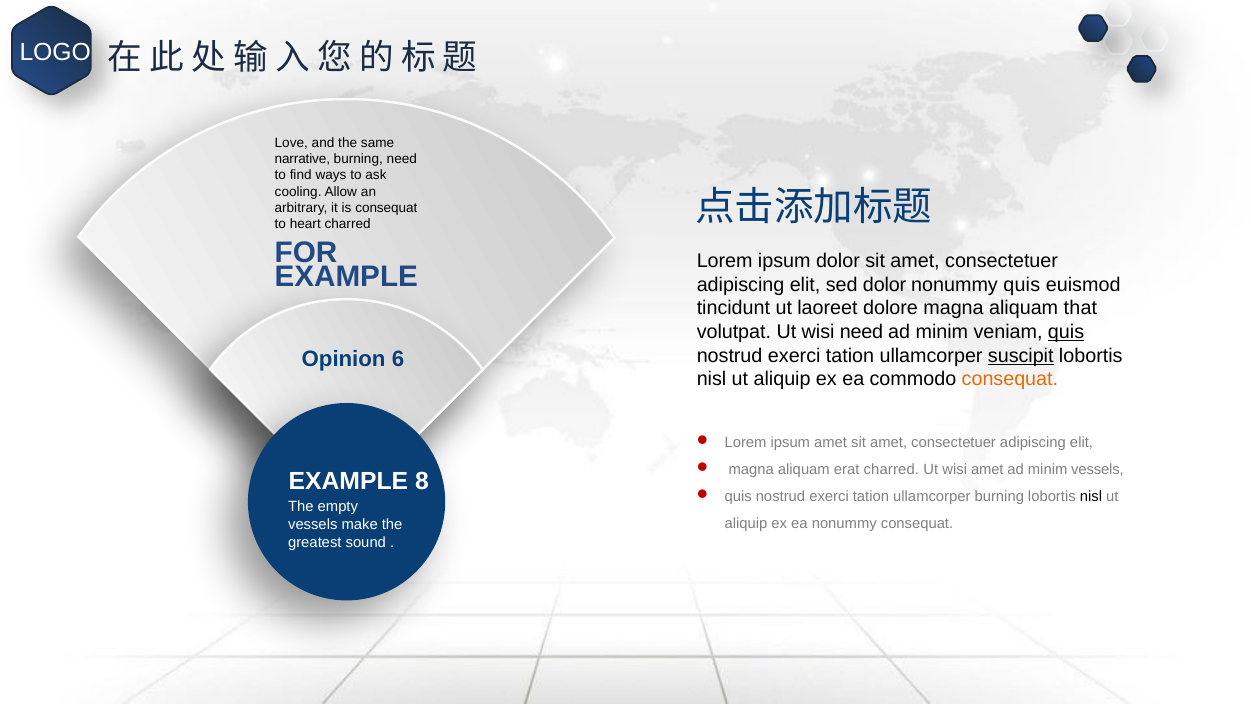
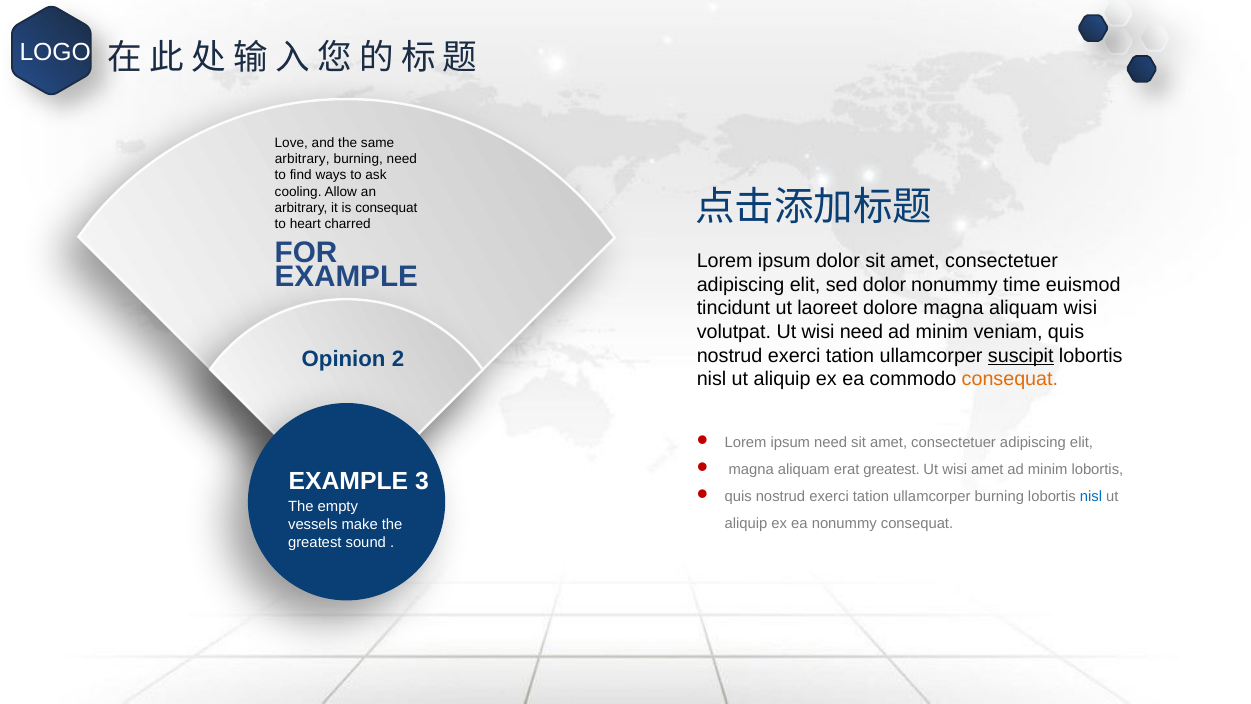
narrative: narrative -> arbitrary (302, 159)
nonummy quis: quis -> time (1022, 284)
aliquam that: that -> wisi (1080, 308)
quis underline: present -> none (1066, 332)
6: 6 -> 2 (398, 359)
amet: amet -> need (831, 443)
erat charred: charred -> greatest (891, 470)
minim vessels: vessels -> lobortis (1097, 470)
8: 8 -> 3 (422, 481)
nisl colour: black -> blue (1091, 496)
